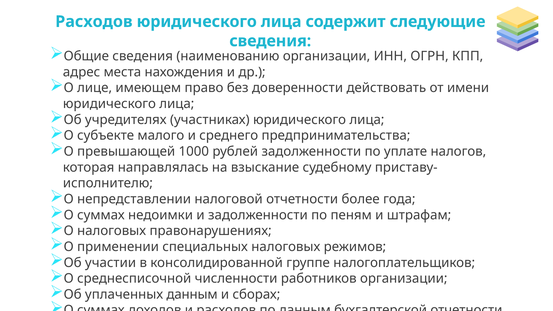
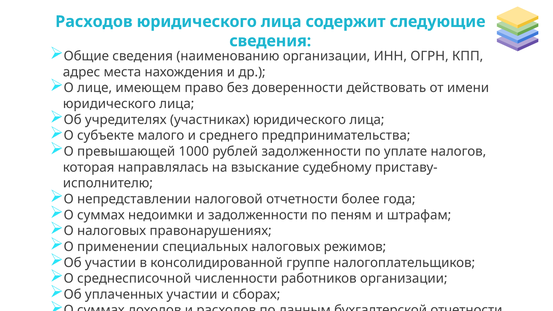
уплаченных данным: данным -> участии (192, 294)
